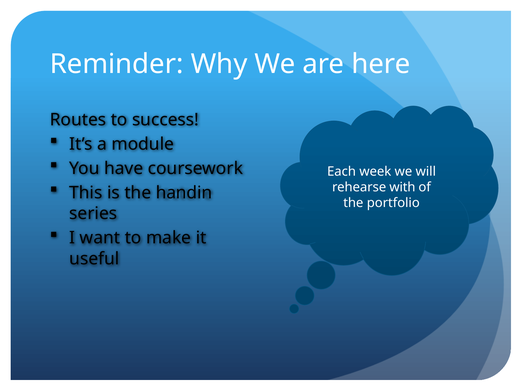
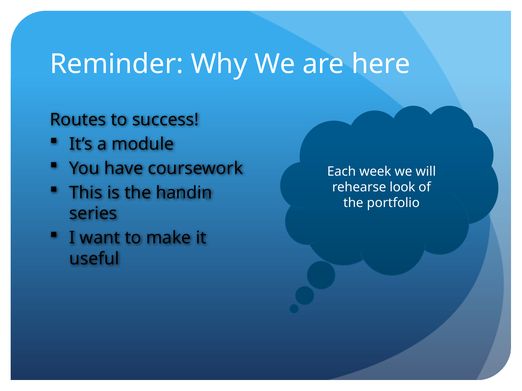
with: with -> look (402, 187)
